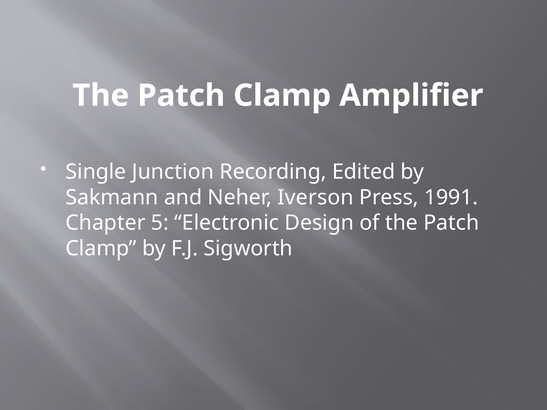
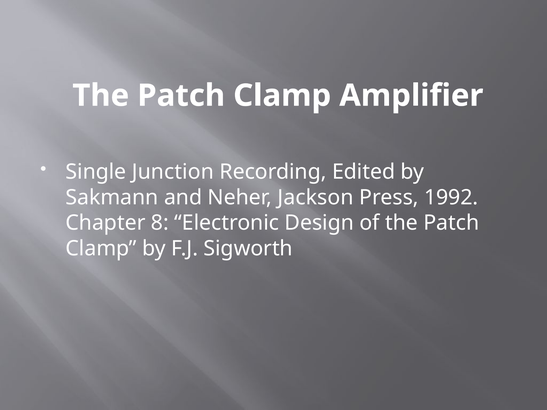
Iverson: Iverson -> Jackson (316, 197)
1991: 1991 -> 1992 (451, 197)
5: 5 -> 8 (160, 223)
